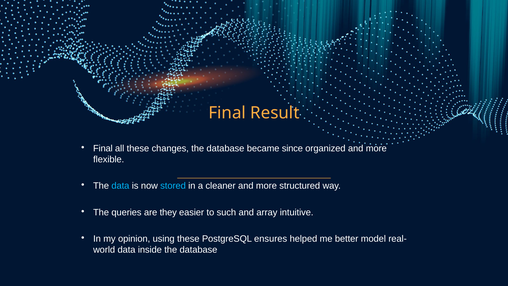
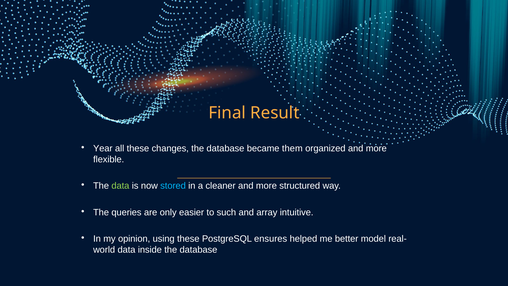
Final: Final -> Year (103, 148)
since: since -> them (292, 148)
data colour: light blue -> light green (120, 186)
they: they -> only (168, 212)
